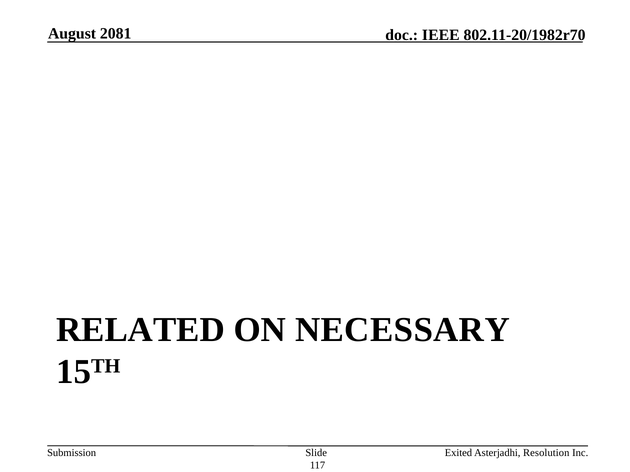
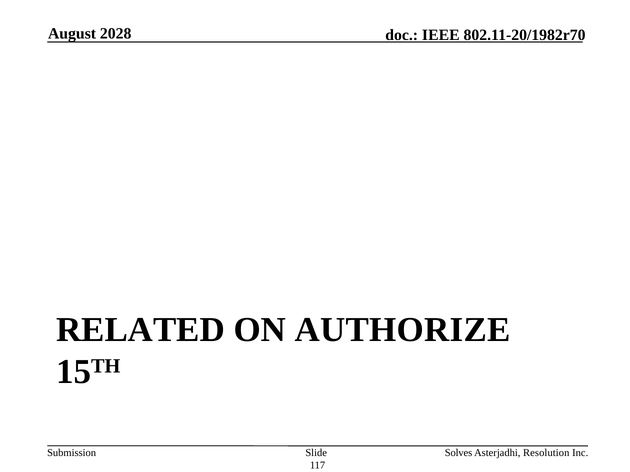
2081: 2081 -> 2028 (116, 33)
NECESSARY: NECESSARY -> AUTHORIZE (403, 330)
Exited: Exited -> Solves (459, 453)
